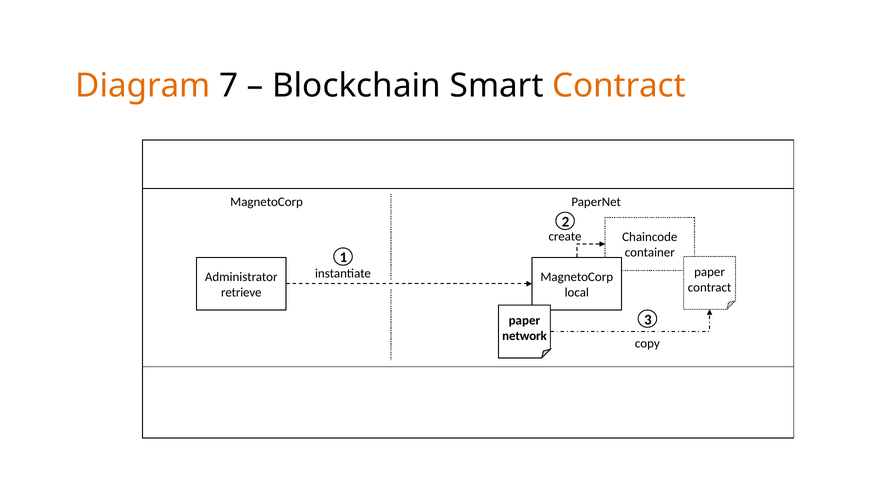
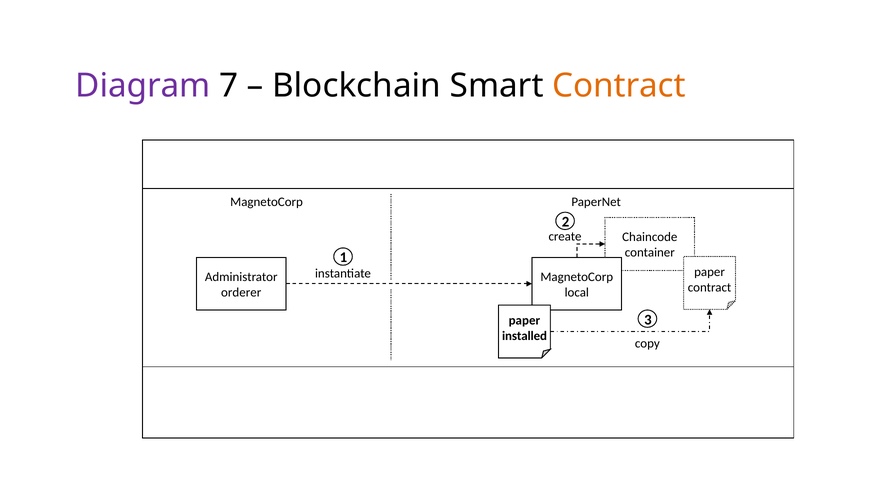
Diagram colour: orange -> purple (143, 86)
retrieve: retrieve -> orderer (241, 292)
network: network -> installed (525, 336)
